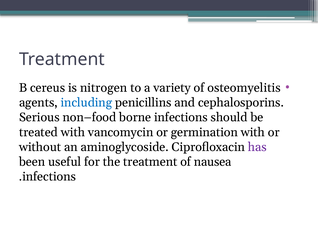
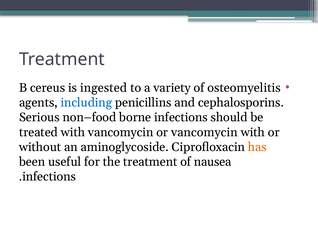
nitrogen: nitrogen -> ingested (104, 88)
or germination: germination -> vancomycin (204, 132)
has colour: purple -> orange (257, 147)
